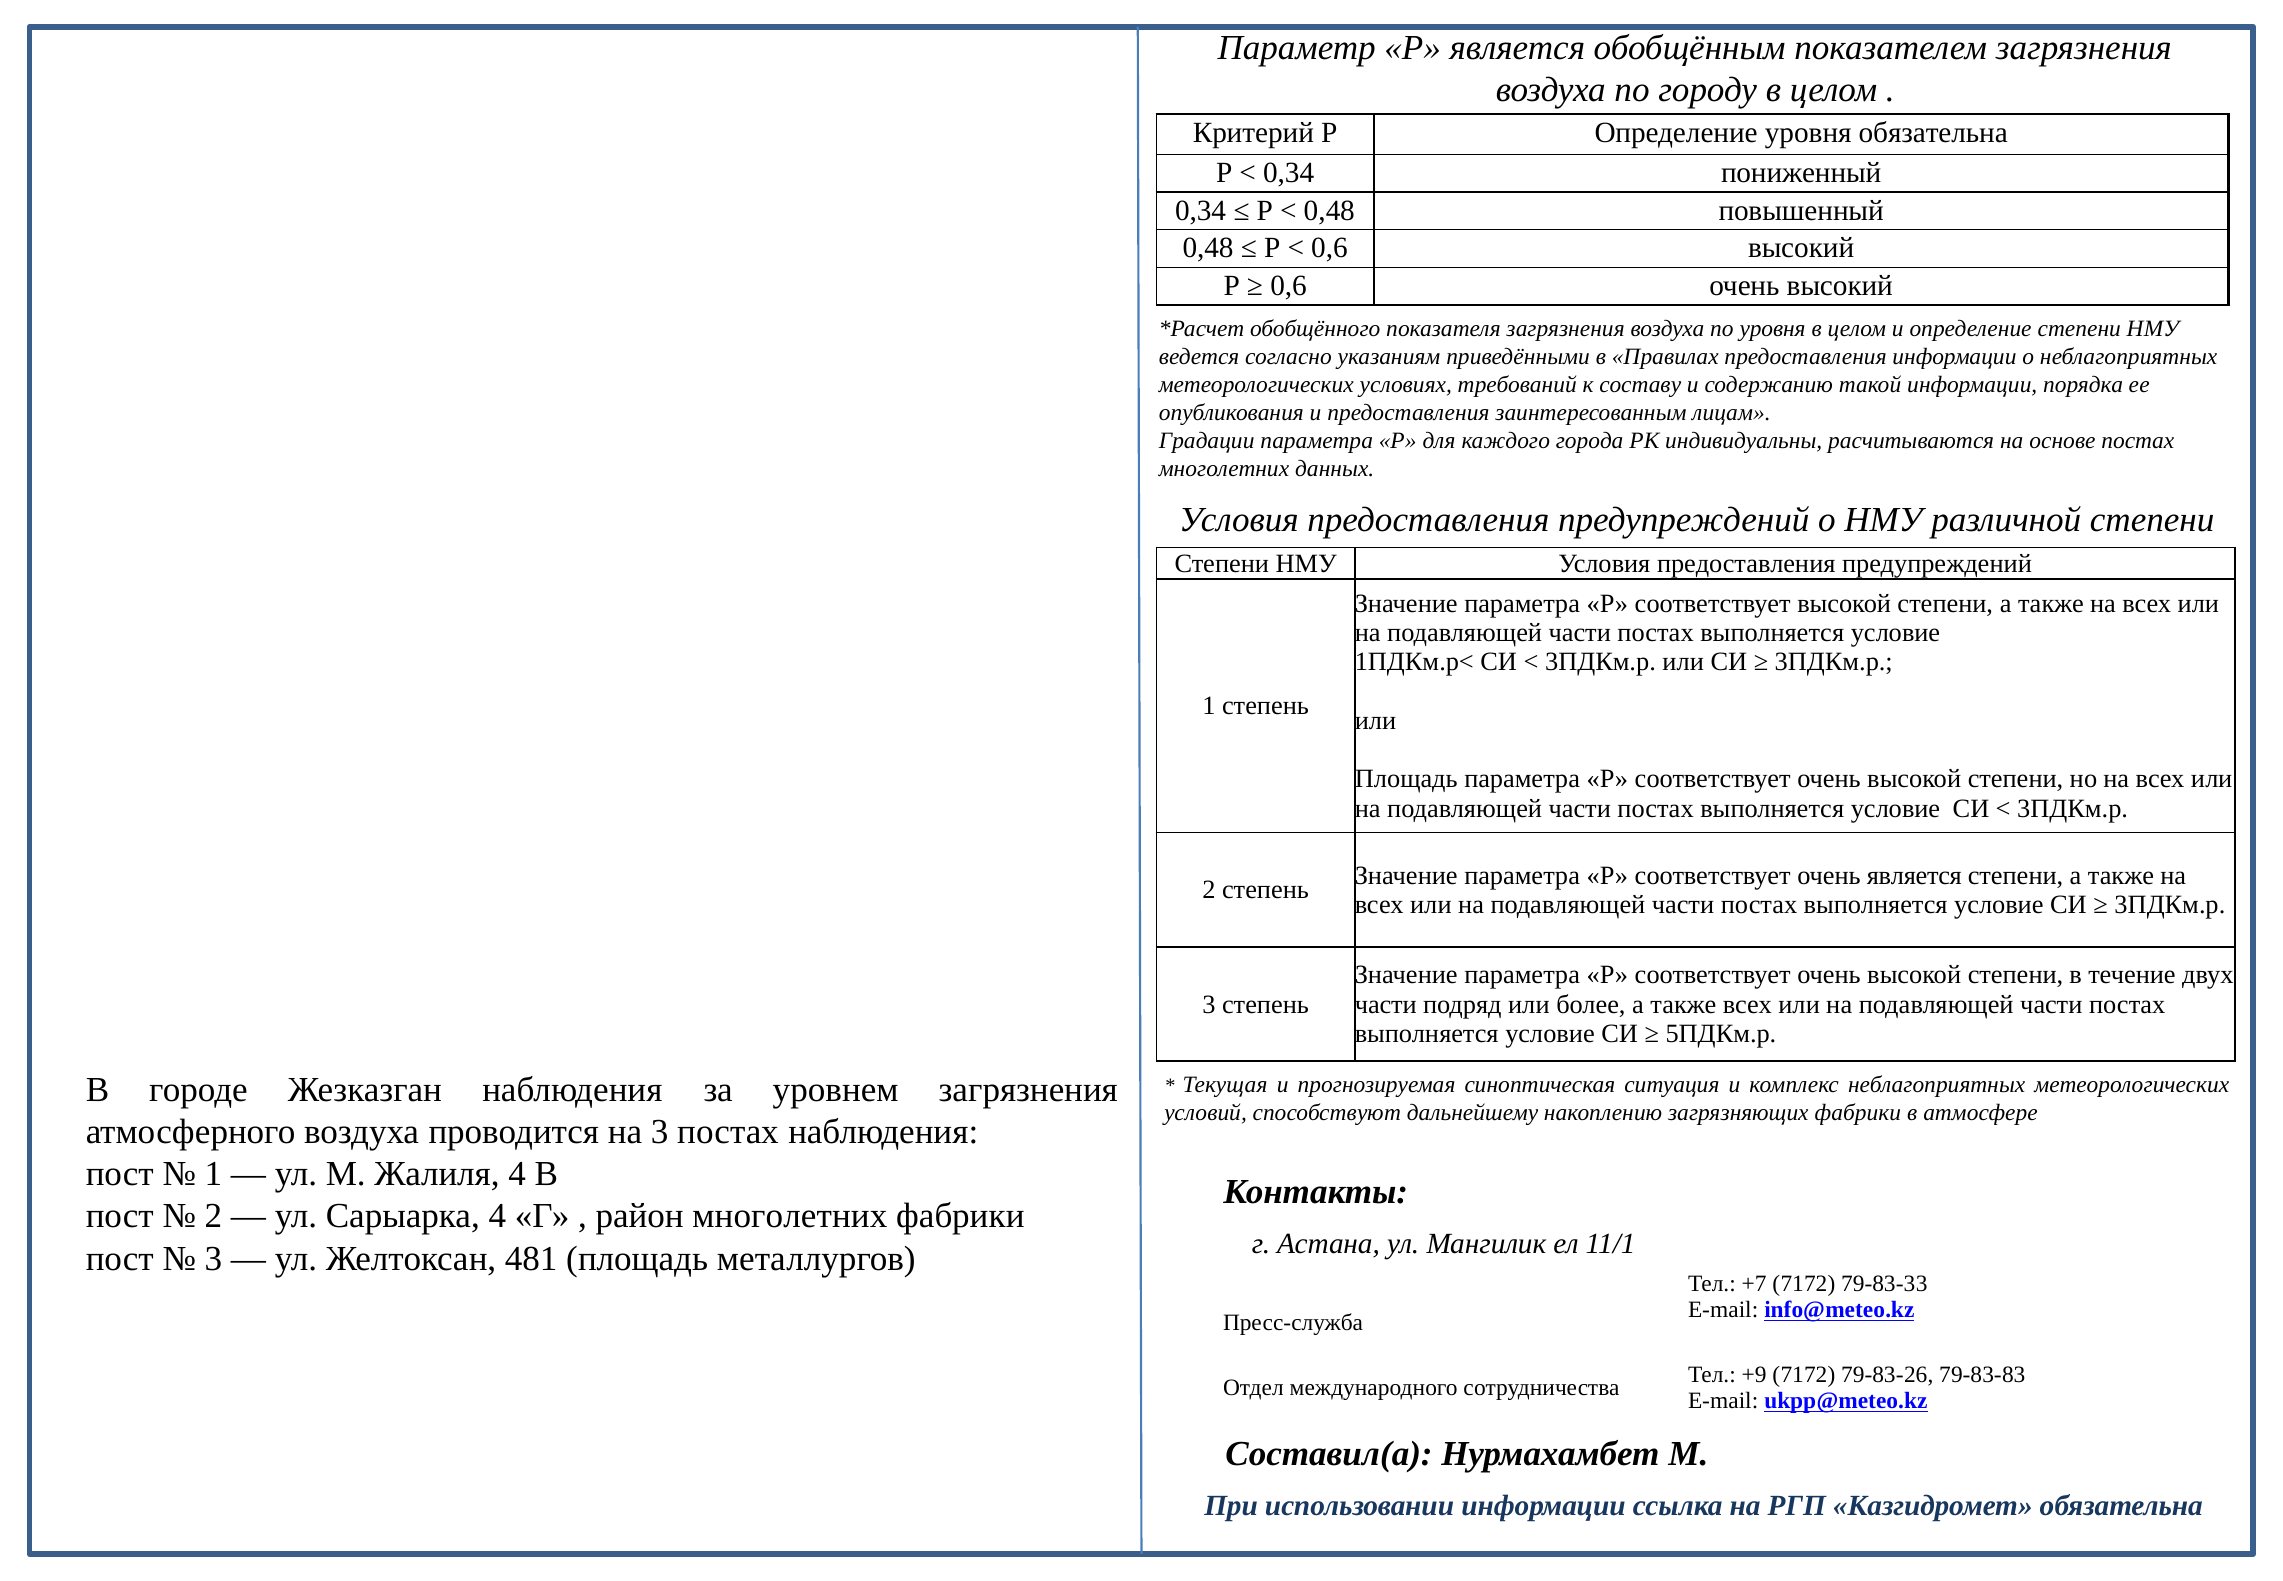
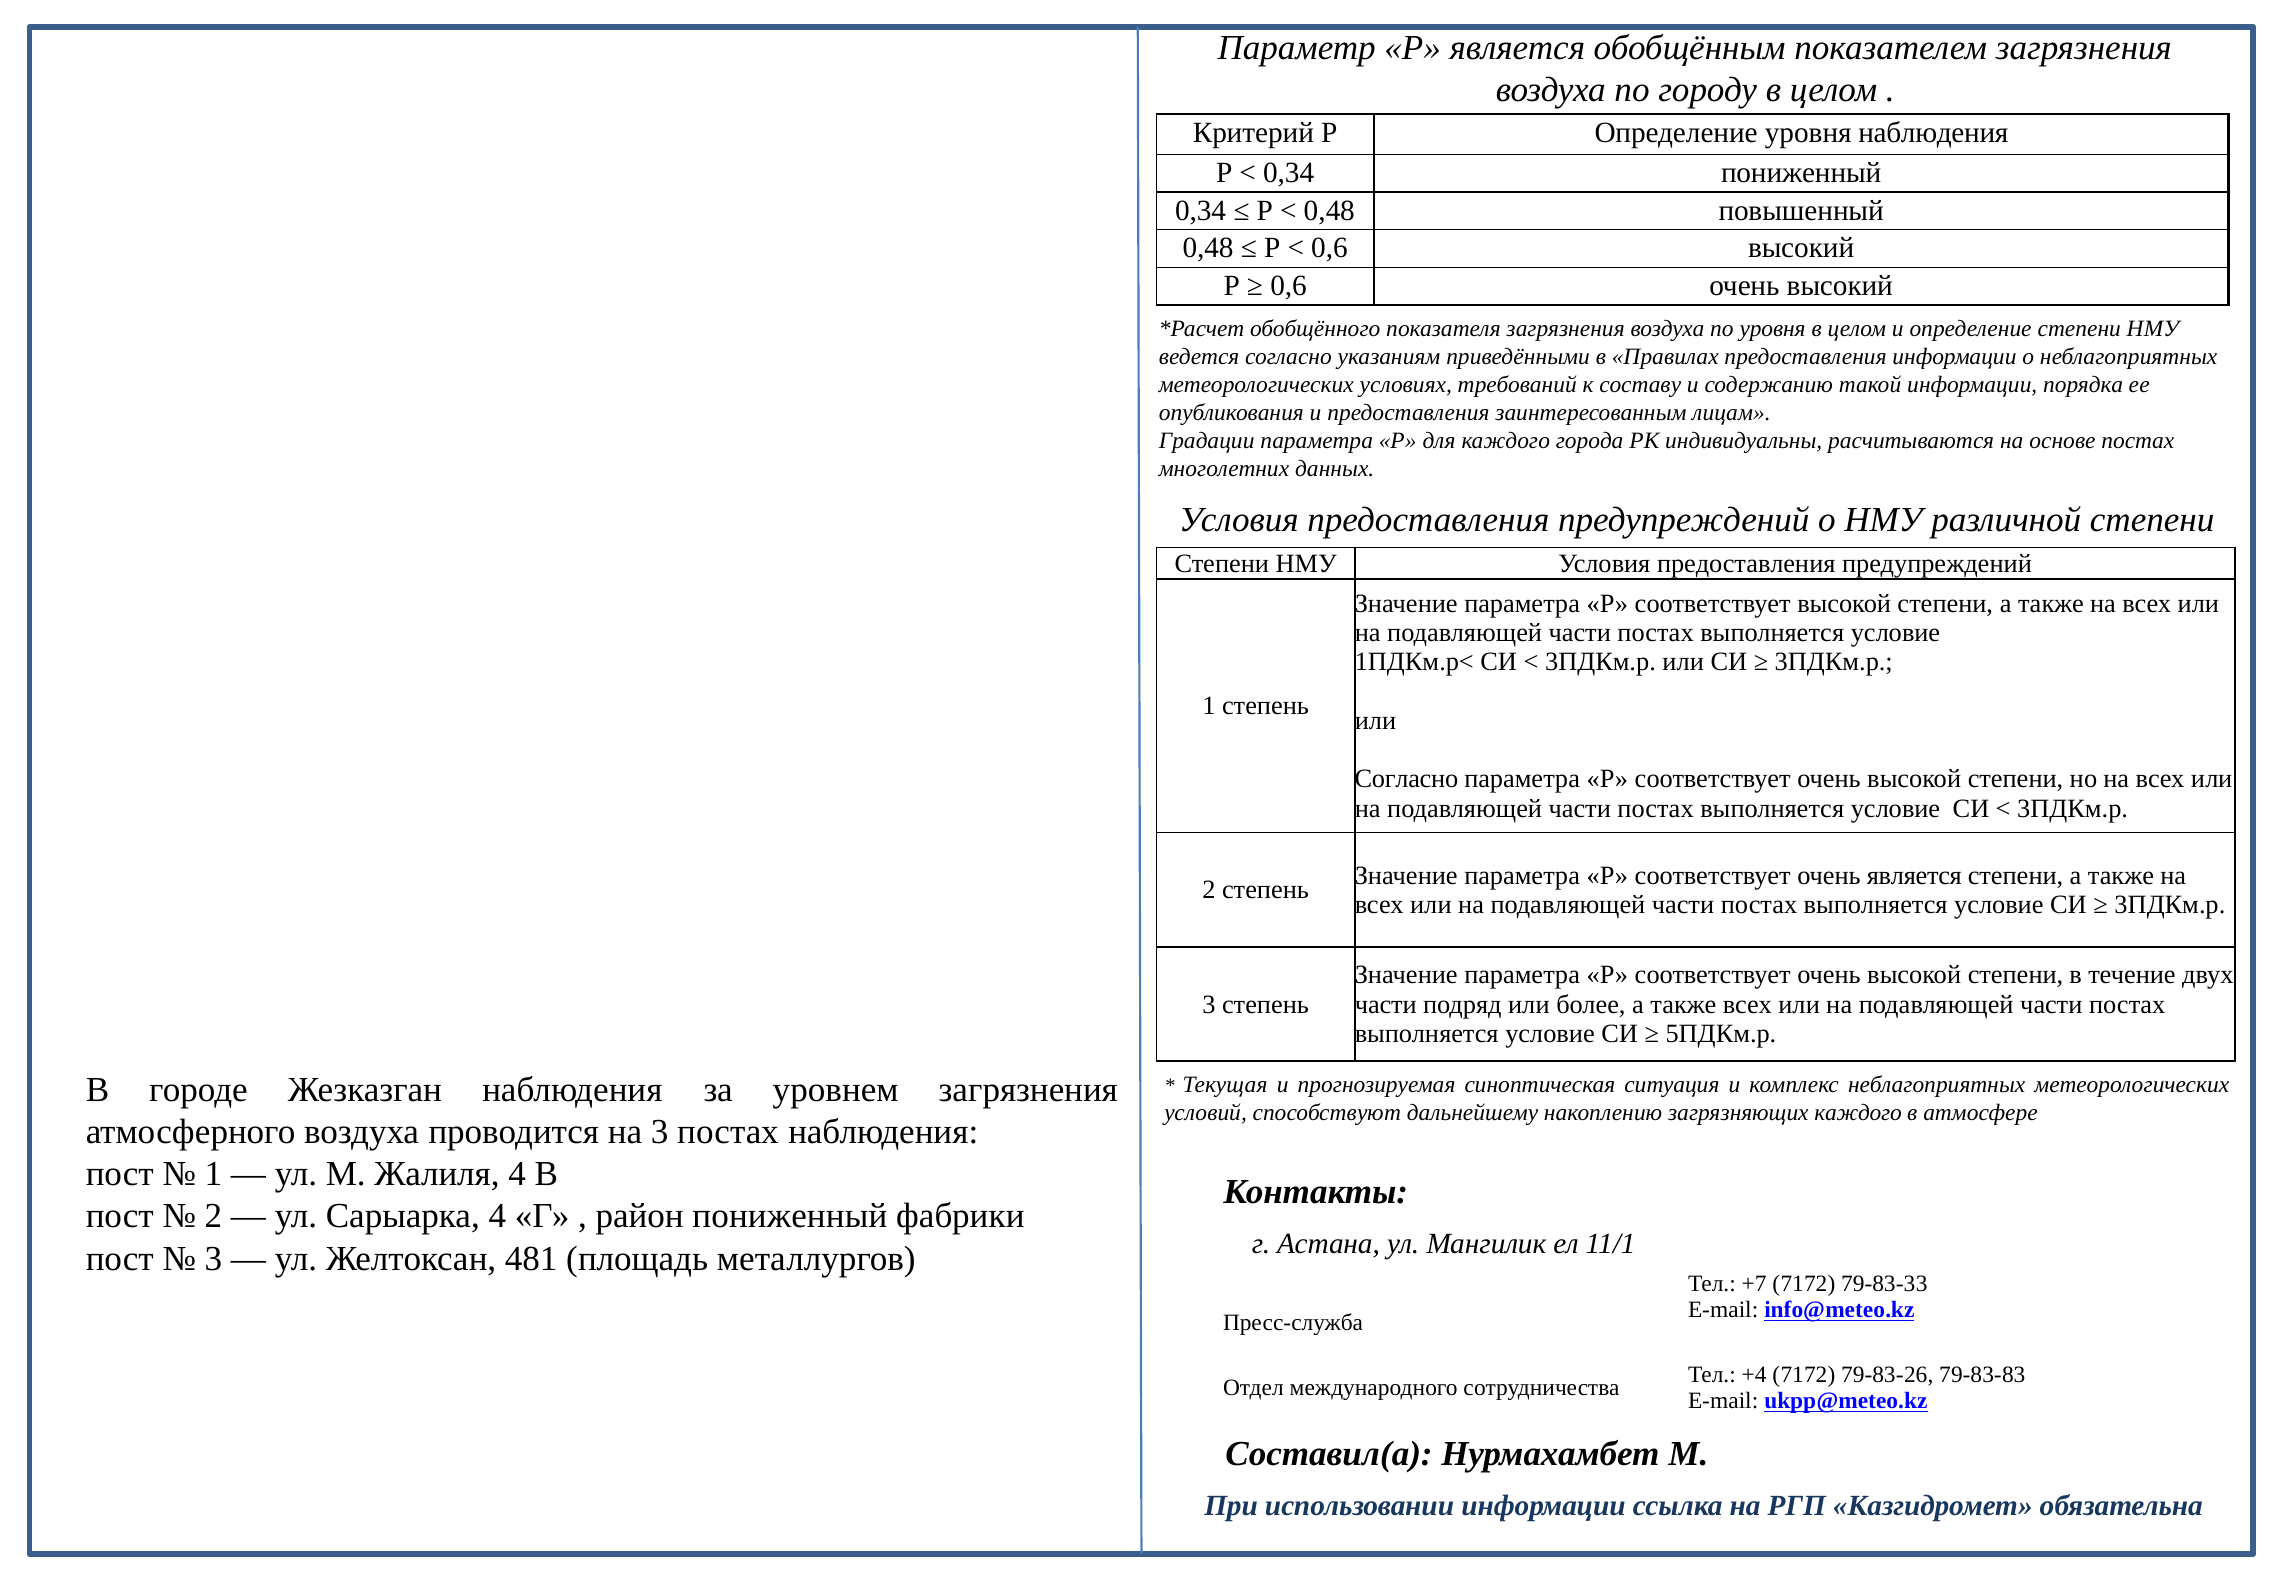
уровня обязательна: обязательна -> наблюдения (1933, 132)
Площадь: Площадь -> Согласно (1406, 779)
загрязняющих фабрики: фабрики -> каждого (1858, 1113)
район многолетних: многолетних -> пониженный (790, 1216)
+9: +9 -> +4 (1754, 1375)
